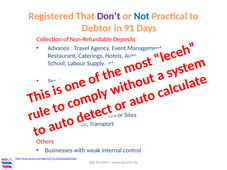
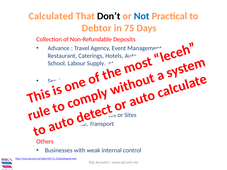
Registered: Registered -> Calculated (51, 16)
Don’t colour: purple -> black (109, 16)
91: 91 -> 75 (129, 28)
